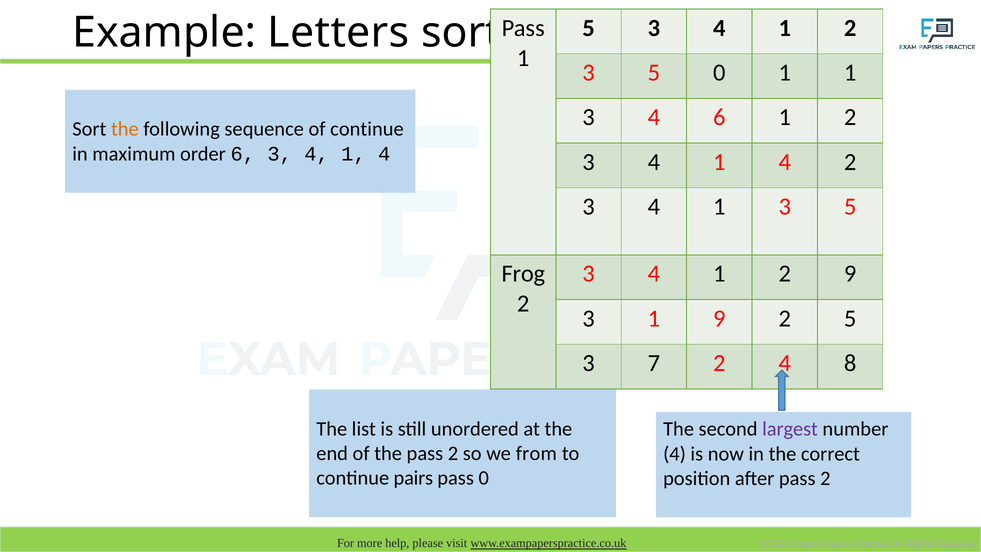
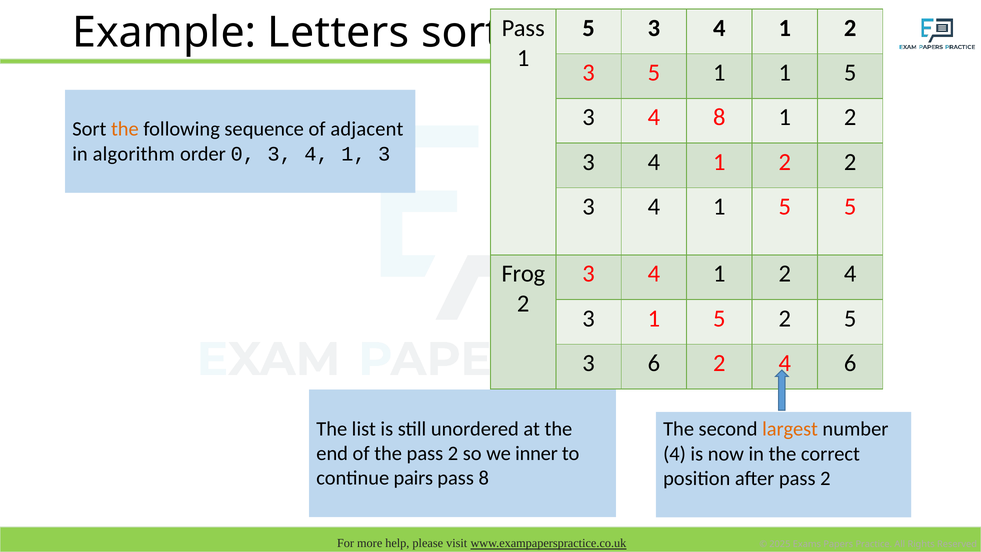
5 0: 0 -> 1 (719, 73)
1: 1 -> 5 (850, 73)
4 6: 6 -> 8 (719, 117)
of continue: continue -> adjacent (367, 129)
maximum: maximum -> algorithm (134, 154)
order 6: 6 -> 0 (243, 154)
4: 4 -> 3 (384, 154)
4: 4 -> 2 (785, 162)
4 1 3: 3 -> 5 (785, 207)
1 2 9: 9 -> 4 (850, 274)
3 1 9: 9 -> 5 (719, 318)
3 7: 7 -> 6 (654, 363)
8: 8 -> 6 (850, 363)
largest colour: purple -> orange (790, 429)
from: from -> inner (537, 453)
pass 0: 0 -> 8 (484, 478)
